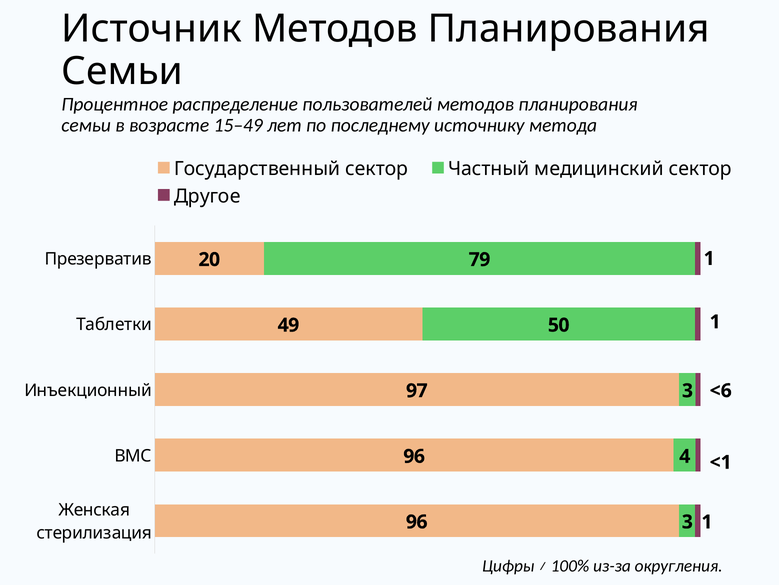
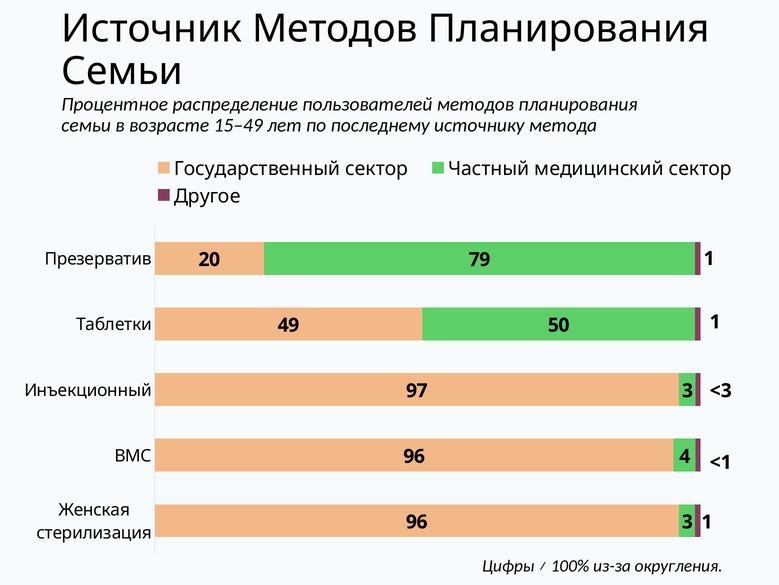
<6: <6 -> <3 (721, 390)
